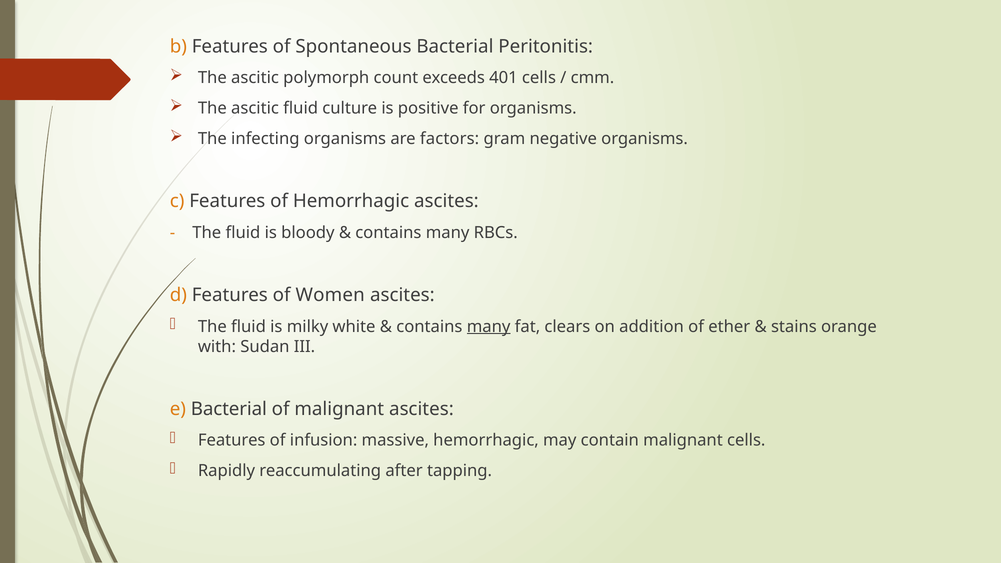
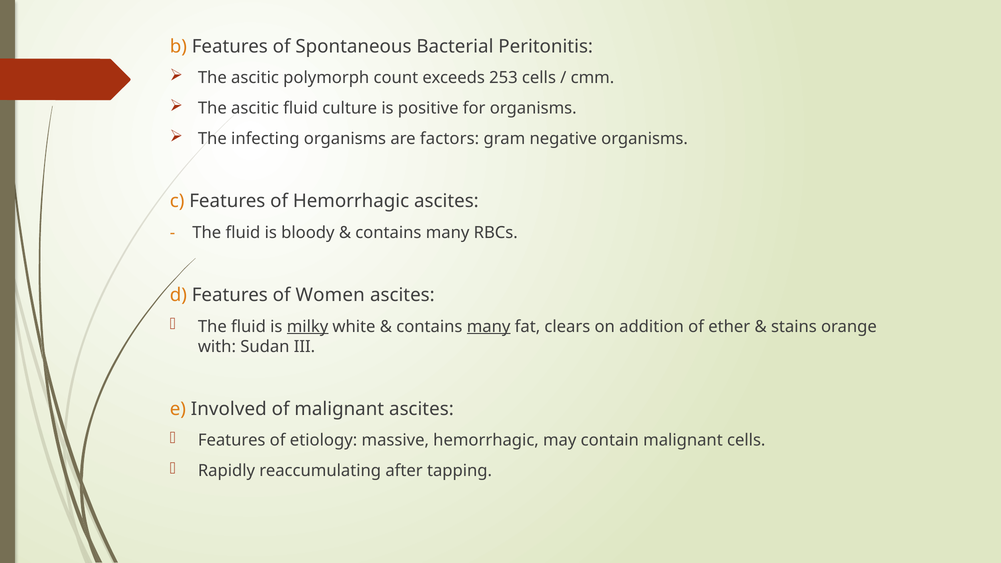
401: 401 -> 253 (503, 78)
milky underline: none -> present (308, 327)
e Bacterial: Bacterial -> Involved (229, 409)
infusion: infusion -> etiology (324, 440)
